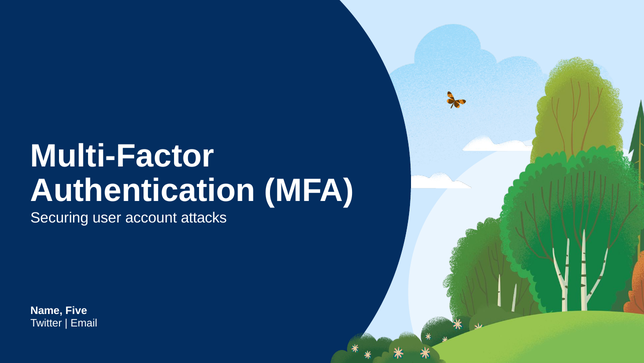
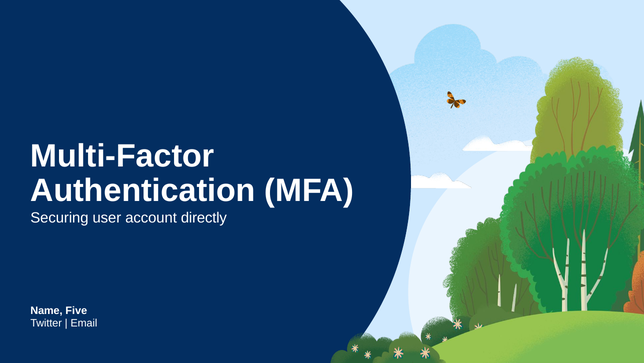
attacks: attacks -> directly (204, 218)
